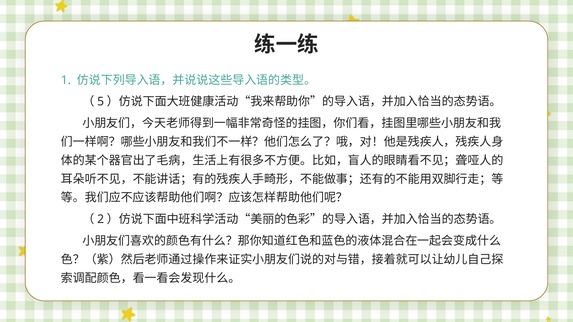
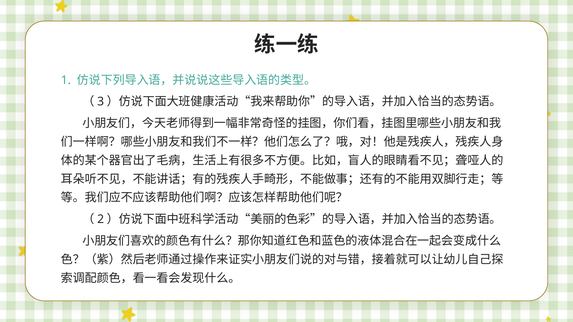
5: 5 -> 3 (101, 102)
